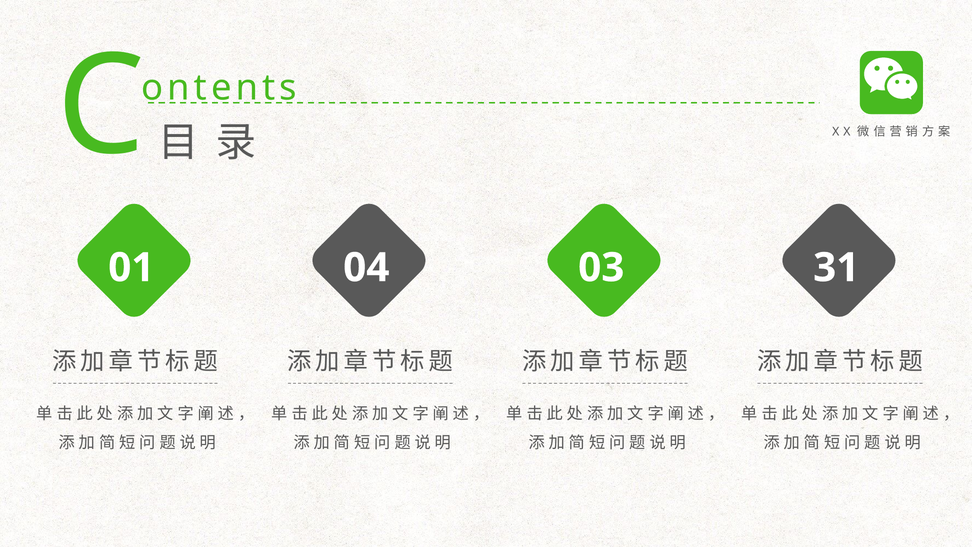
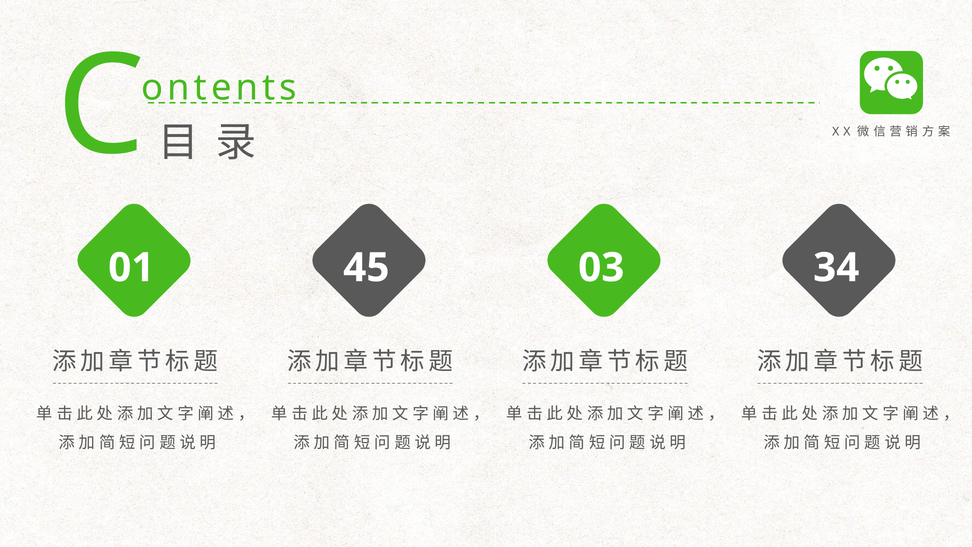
04: 04 -> 45 (366, 268)
31: 31 -> 34 (836, 268)
